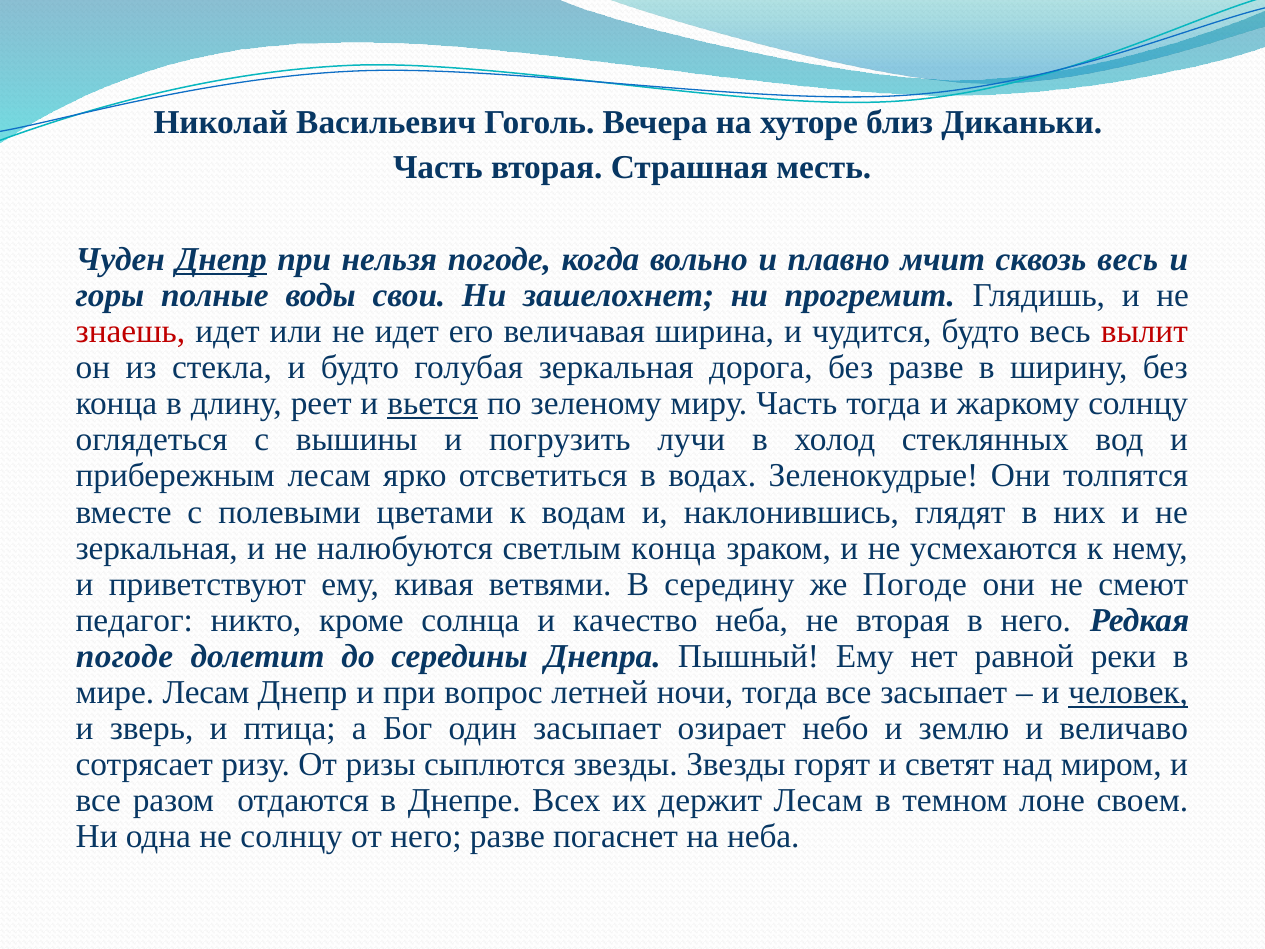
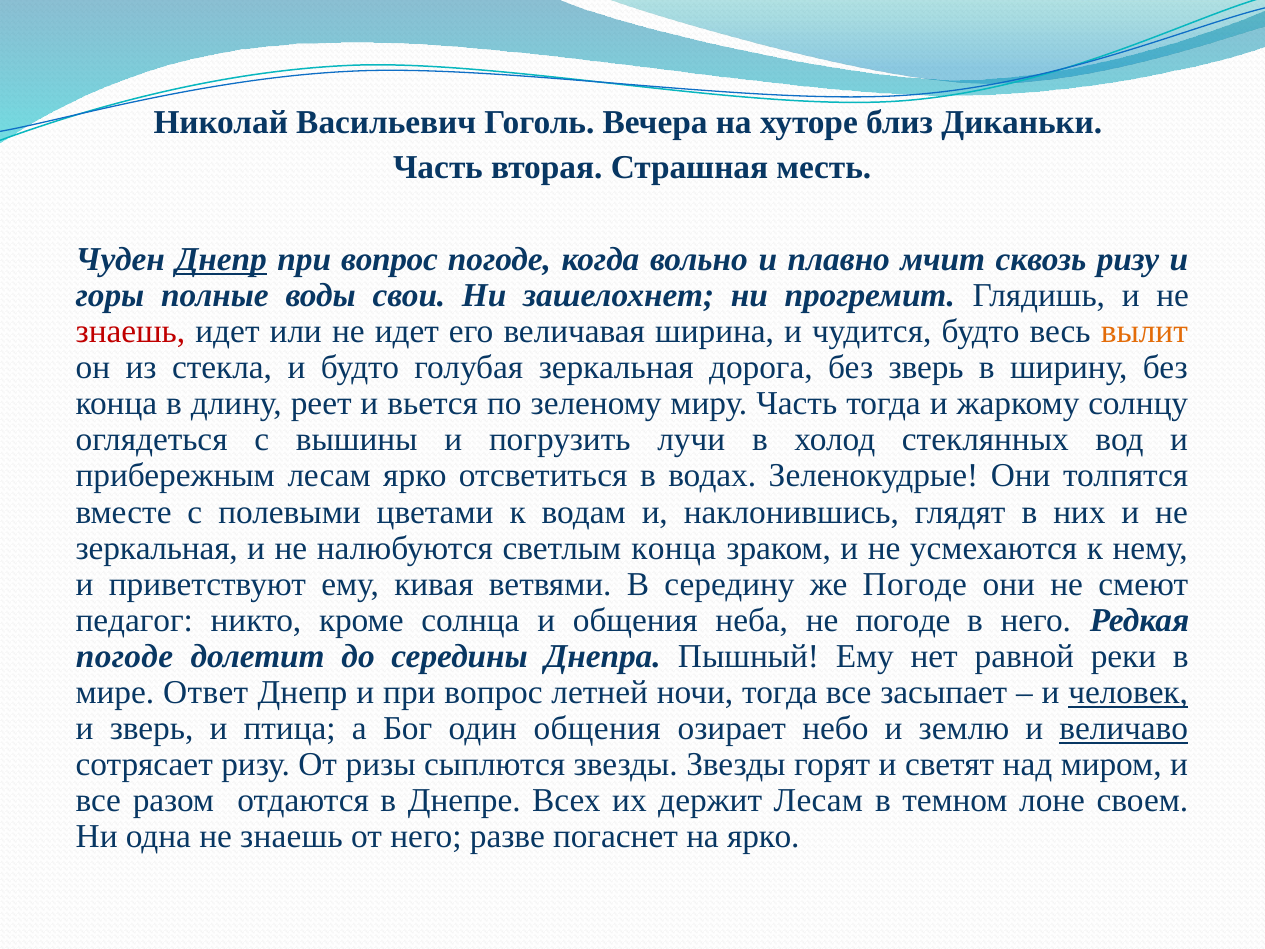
нельзя: нельзя -> вопрос (390, 259)
сквозь весь: весь -> ризу (1128, 259)
вылит colour: red -> orange (1144, 332)
без разве: разве -> зверь (926, 368)
вьется underline: present -> none (433, 404)
и качество: качество -> общения (635, 620)
не вторая: вторая -> погоде (903, 620)
мире Лесам: Лесам -> Ответ (206, 692)
один засыпает: засыпает -> общения (597, 728)
величаво underline: none -> present (1124, 728)
одна не солнцу: солнцу -> знаешь (291, 836)
на неба: неба -> ярко (763, 836)
